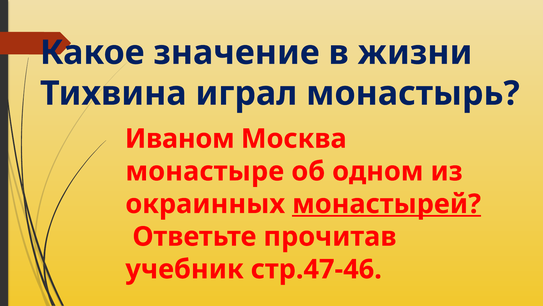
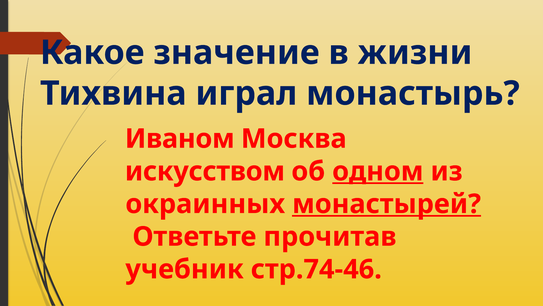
монастыре: монастыре -> искусством (205, 171)
одном underline: none -> present (378, 171)
стр.47-46: стр.47-46 -> стр.74-46 (316, 269)
